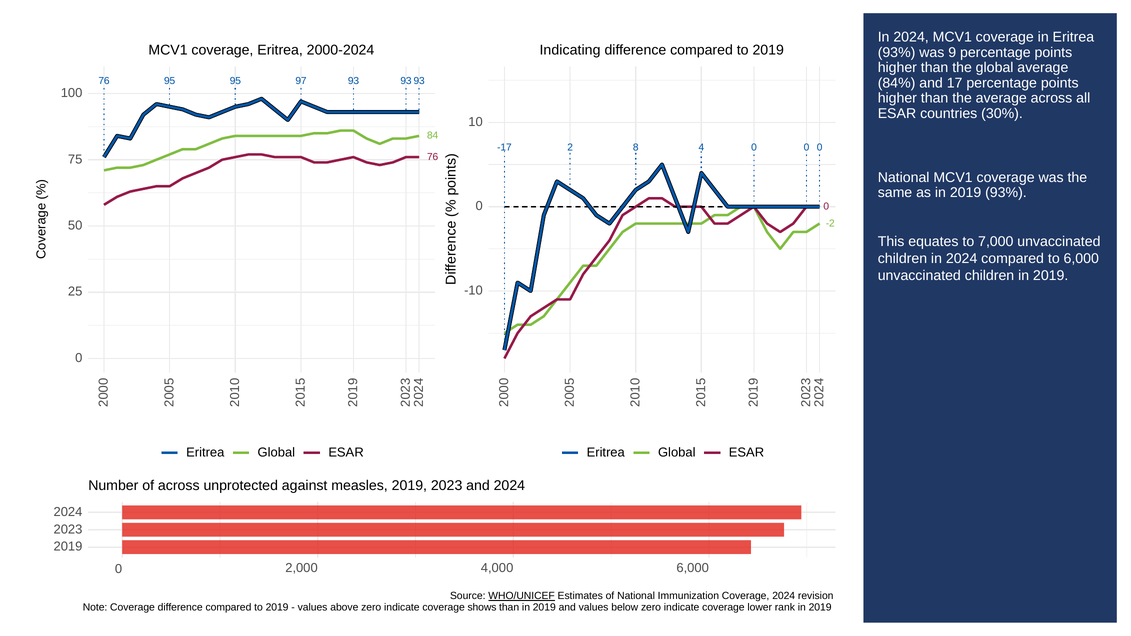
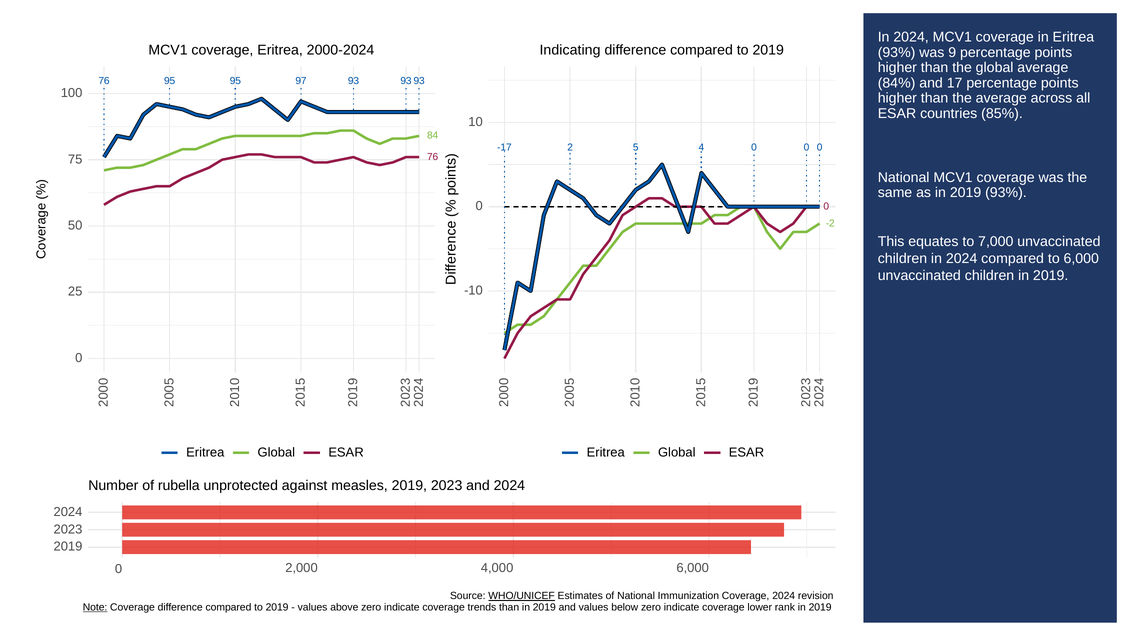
30%: 30% -> 85% (1002, 113)
2 8: 8 -> 5 (636, 147)
of across: across -> rubella (179, 486)
Note underline: none -> present (95, 607)
shows: shows -> trends (482, 607)
